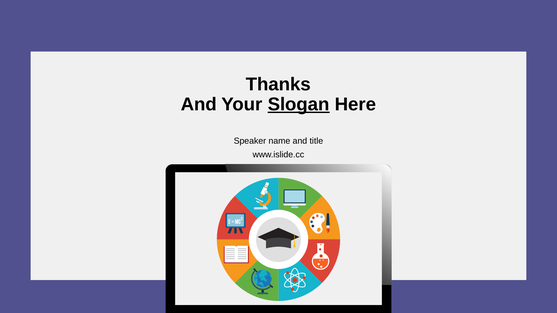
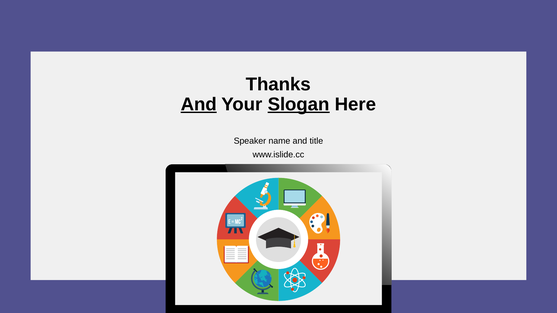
And underline: none -> present (199, 104)
